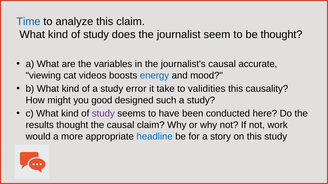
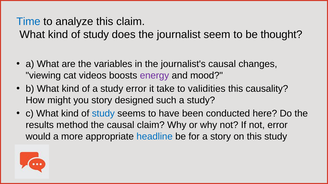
accurate: accurate -> changes (258, 64)
energy colour: blue -> purple (154, 76)
you good: good -> story (102, 101)
study colour: purple -> blue (103, 114)
results thought: thought -> method (72, 125)
not work: work -> error (278, 125)
